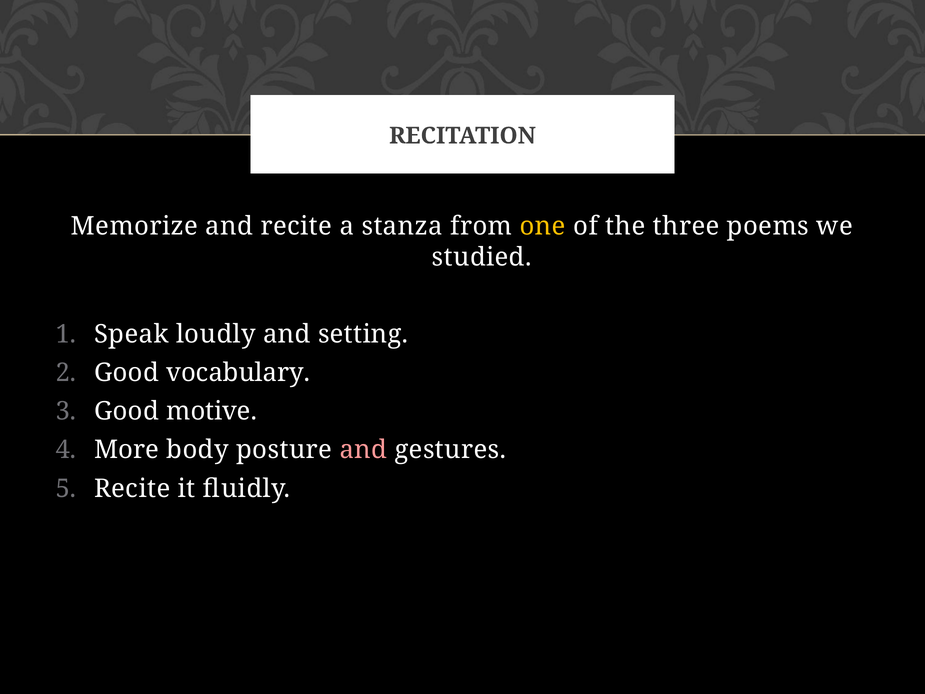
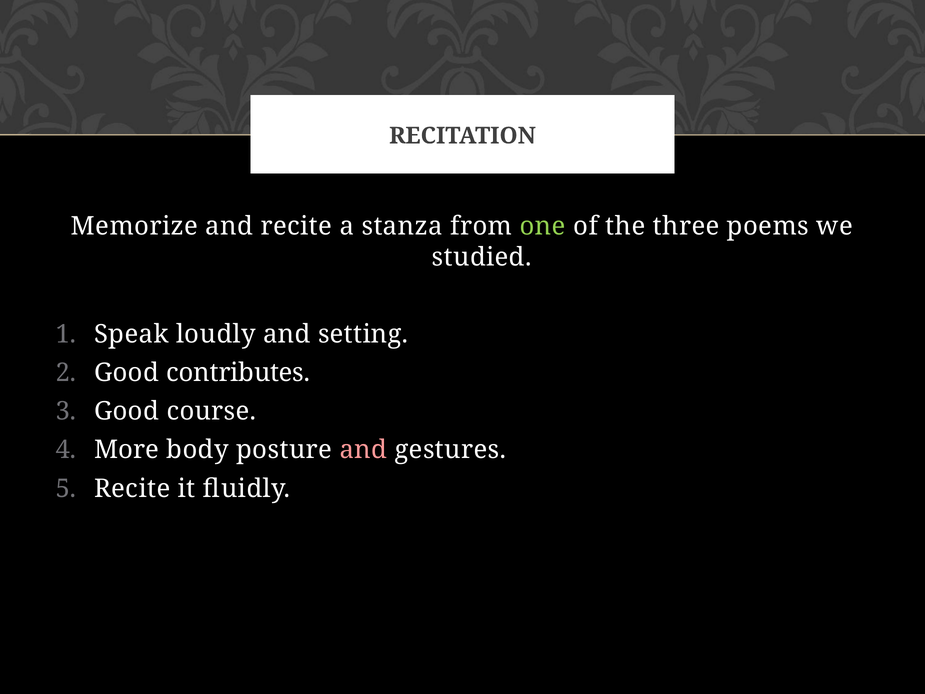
one colour: yellow -> light green (543, 226)
vocabulary: vocabulary -> contributes (238, 373)
motive: motive -> course (212, 411)
